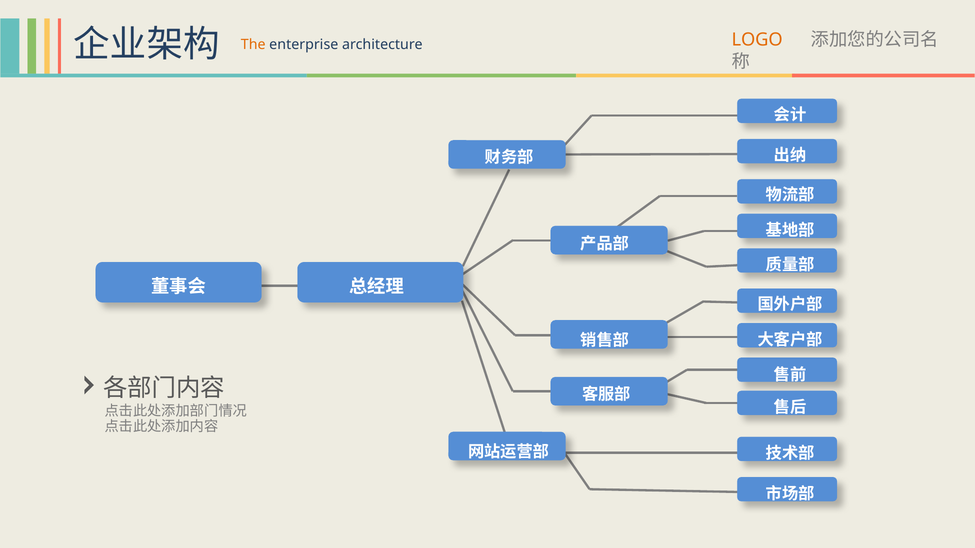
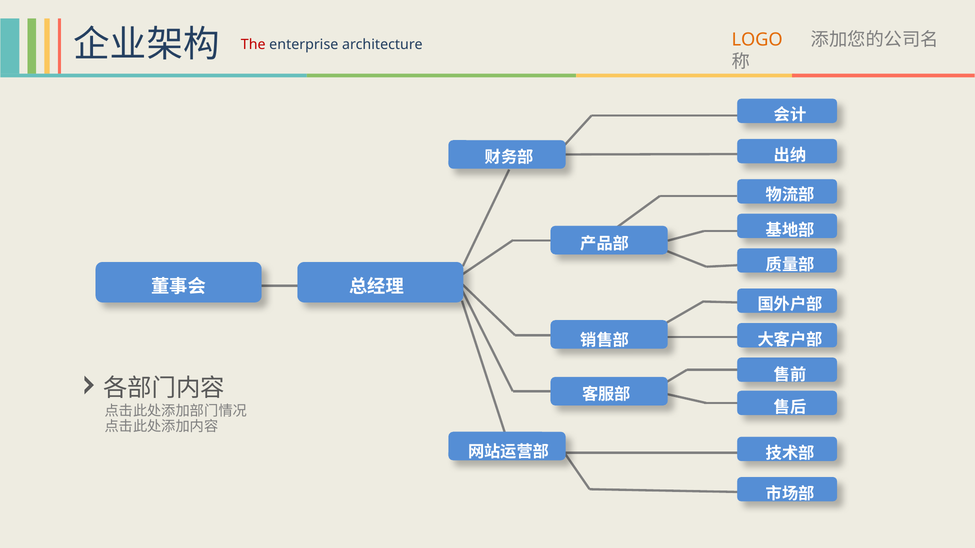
The colour: orange -> red (253, 45)
